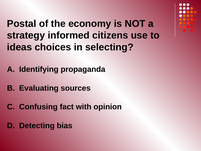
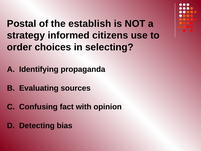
economy: economy -> establish (90, 24)
ideas: ideas -> order (19, 47)
